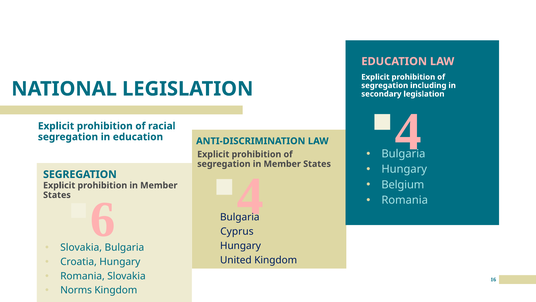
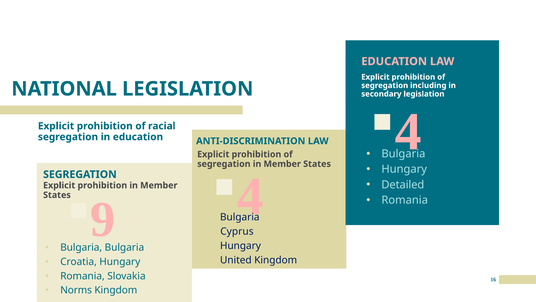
Belgium: Belgium -> Detailed (403, 184)
6: 6 -> 9 (103, 219)
Slovakia: Slovakia -> Bulgaria (81, 247)
